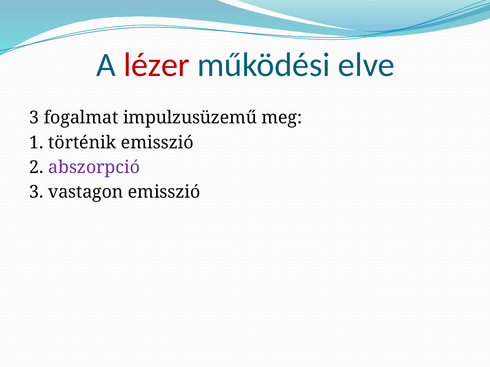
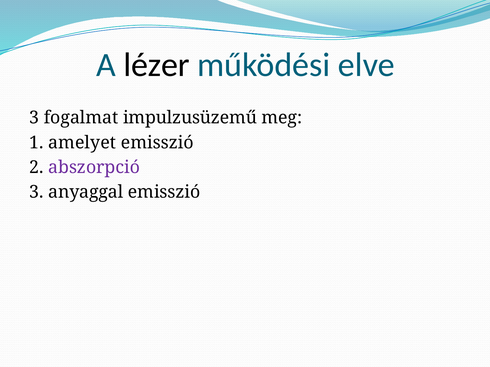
lézer colour: red -> black (157, 65)
történik: történik -> amelyet (82, 143)
vastagon: vastagon -> anyaggal (86, 192)
